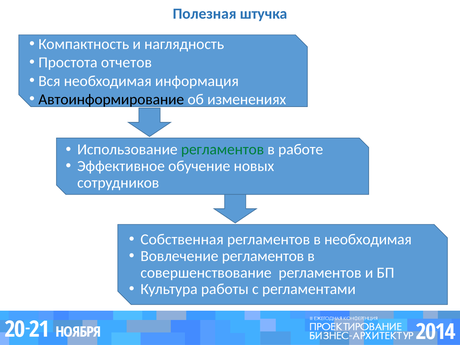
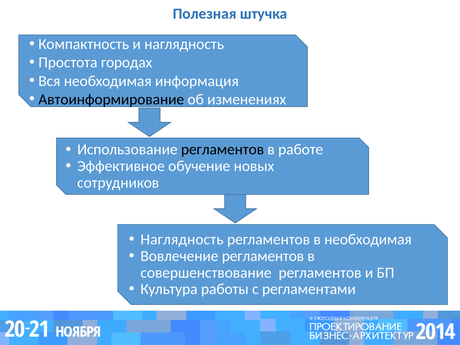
отчетов: отчетов -> городах (127, 63)
регламентов colour: green -> black (223, 150)
Собственная: Собственная -> Наглядность (182, 240)
